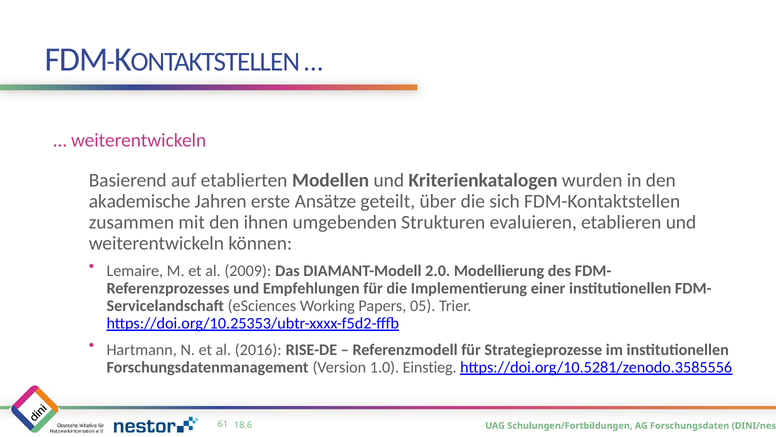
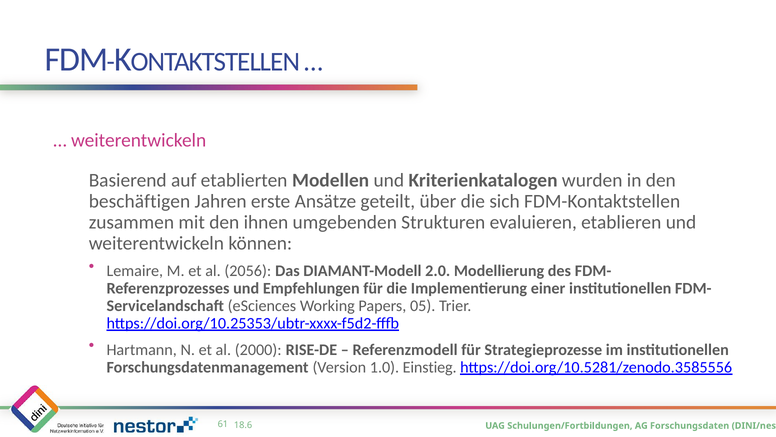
akademische: akademische -> beschäftigen (139, 201)
2009: 2009 -> 2056 (248, 271)
2016: 2016 -> 2000 (258, 349)
